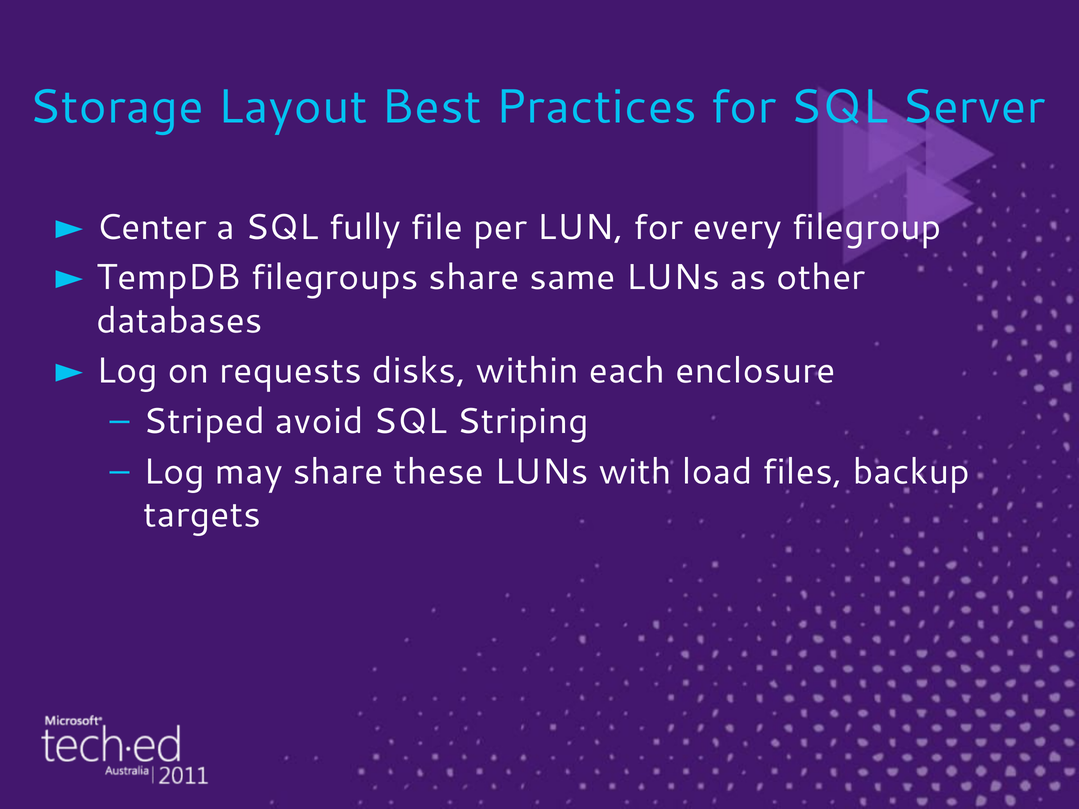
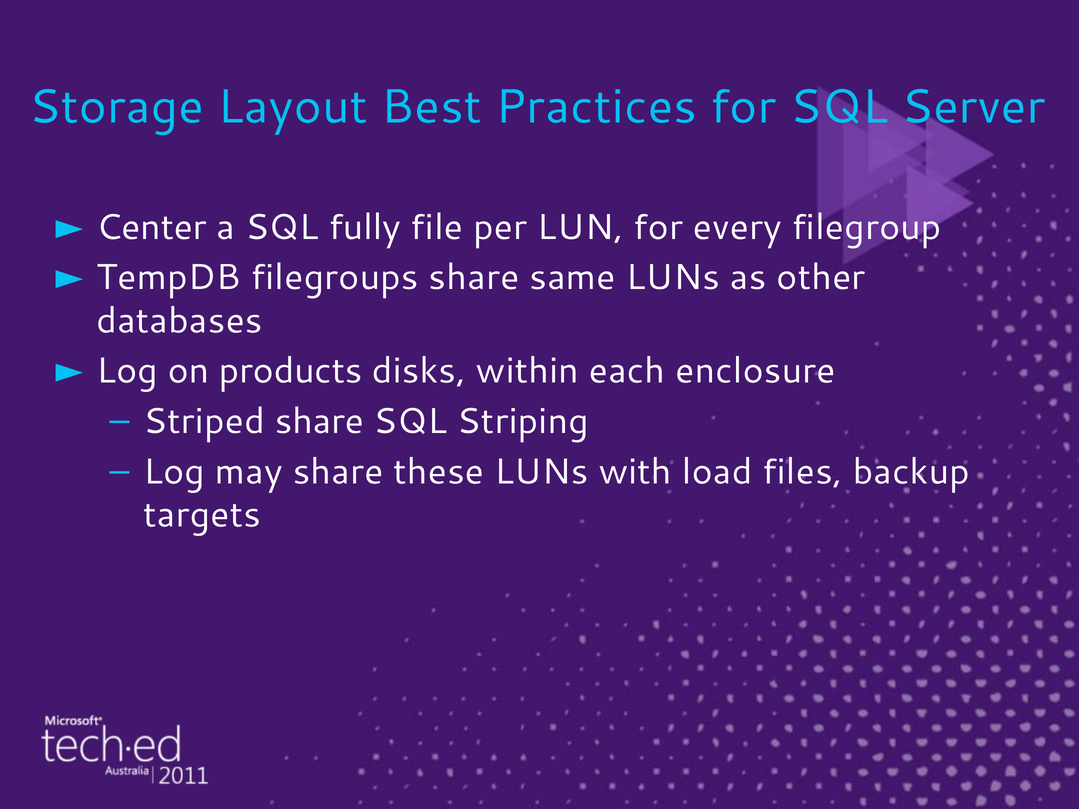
requests: requests -> products (291, 371)
Striped avoid: avoid -> share (319, 422)
